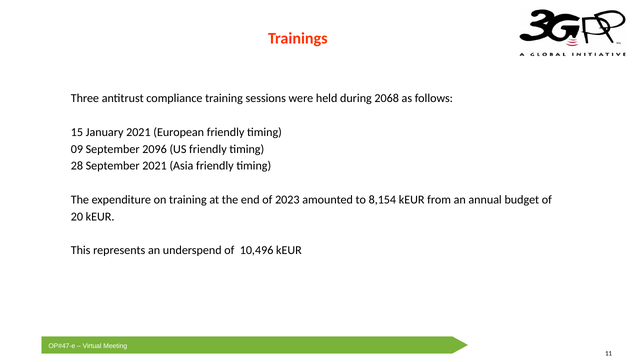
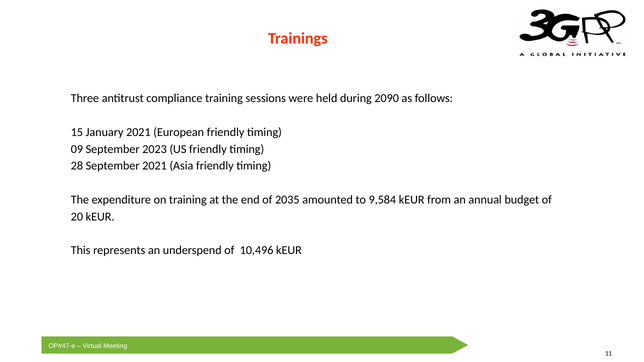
2068: 2068 -> 2090 (387, 99)
2096: 2096 -> 2023 (155, 149)
2023: 2023 -> 2035 (287, 200)
8,154: 8,154 -> 9,584 (382, 200)
